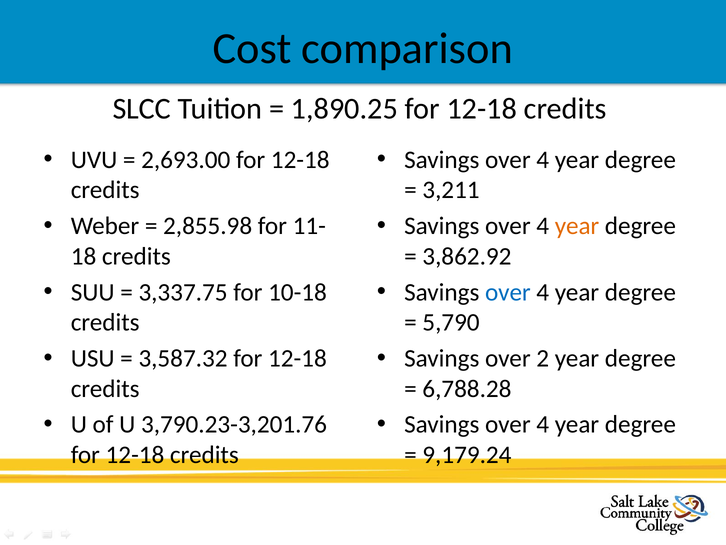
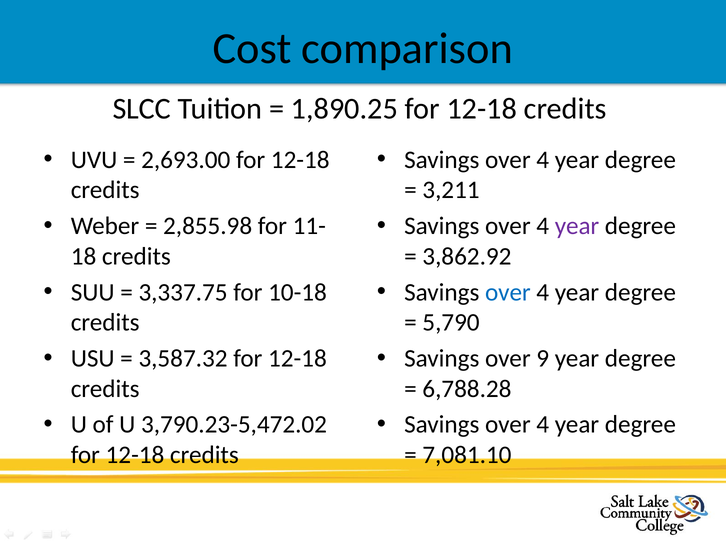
year colour: orange -> purple (577, 226)
2: 2 -> 9 (543, 358)
3,790.23-3,201.76: 3,790.23-3,201.76 -> 3,790.23-5,472.02 (234, 424)
9,179.24: 9,179.24 -> 7,081.10 (467, 454)
